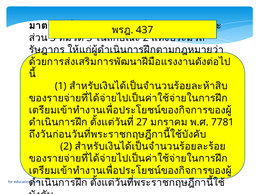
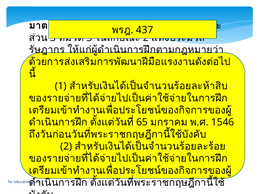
27: 27 -> 65 (142, 122)
7781: 7781 -> 1546 (223, 122)
